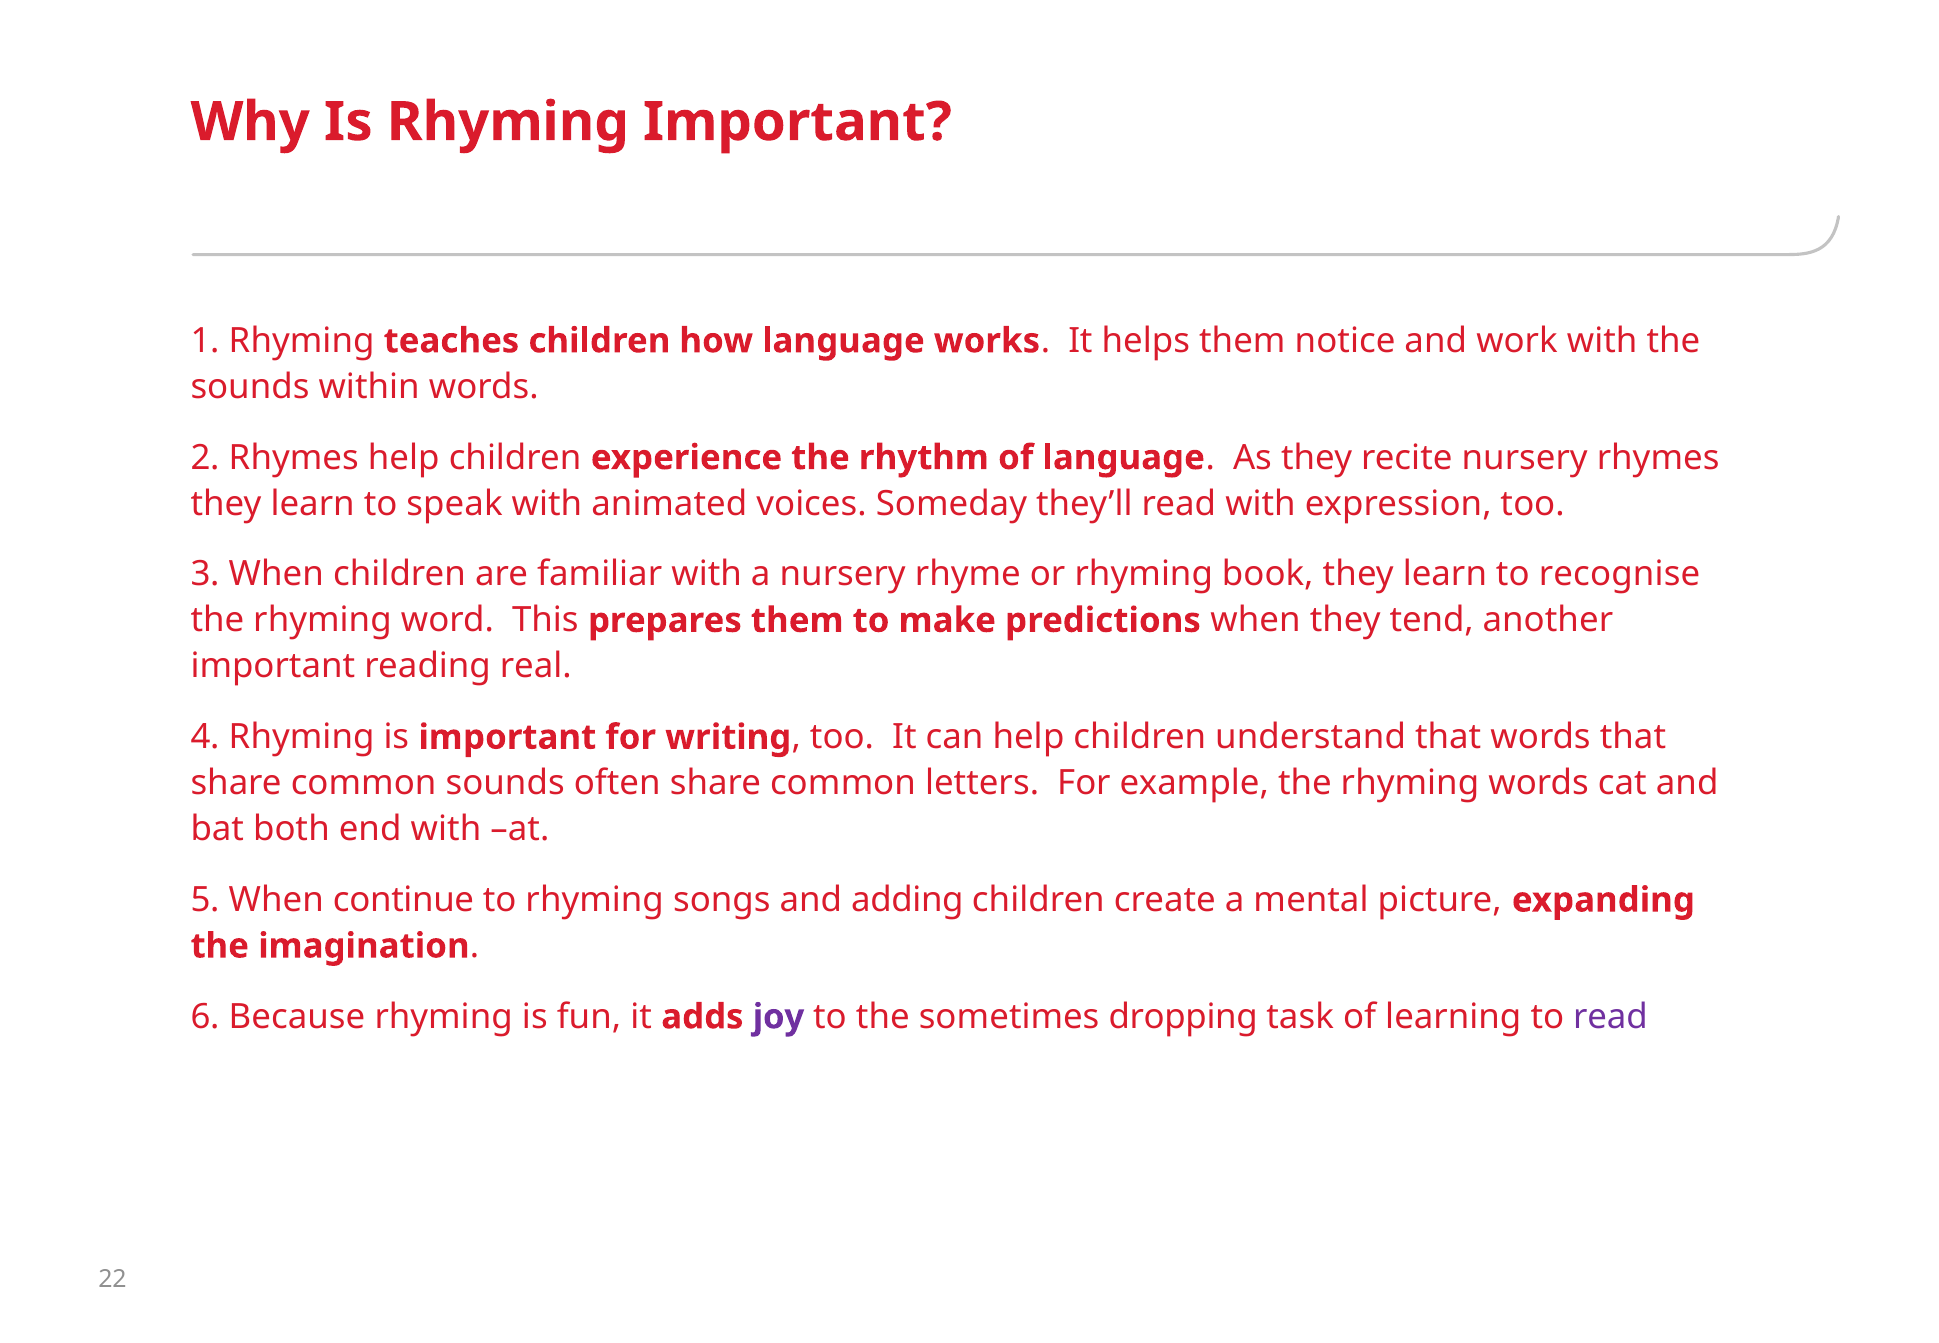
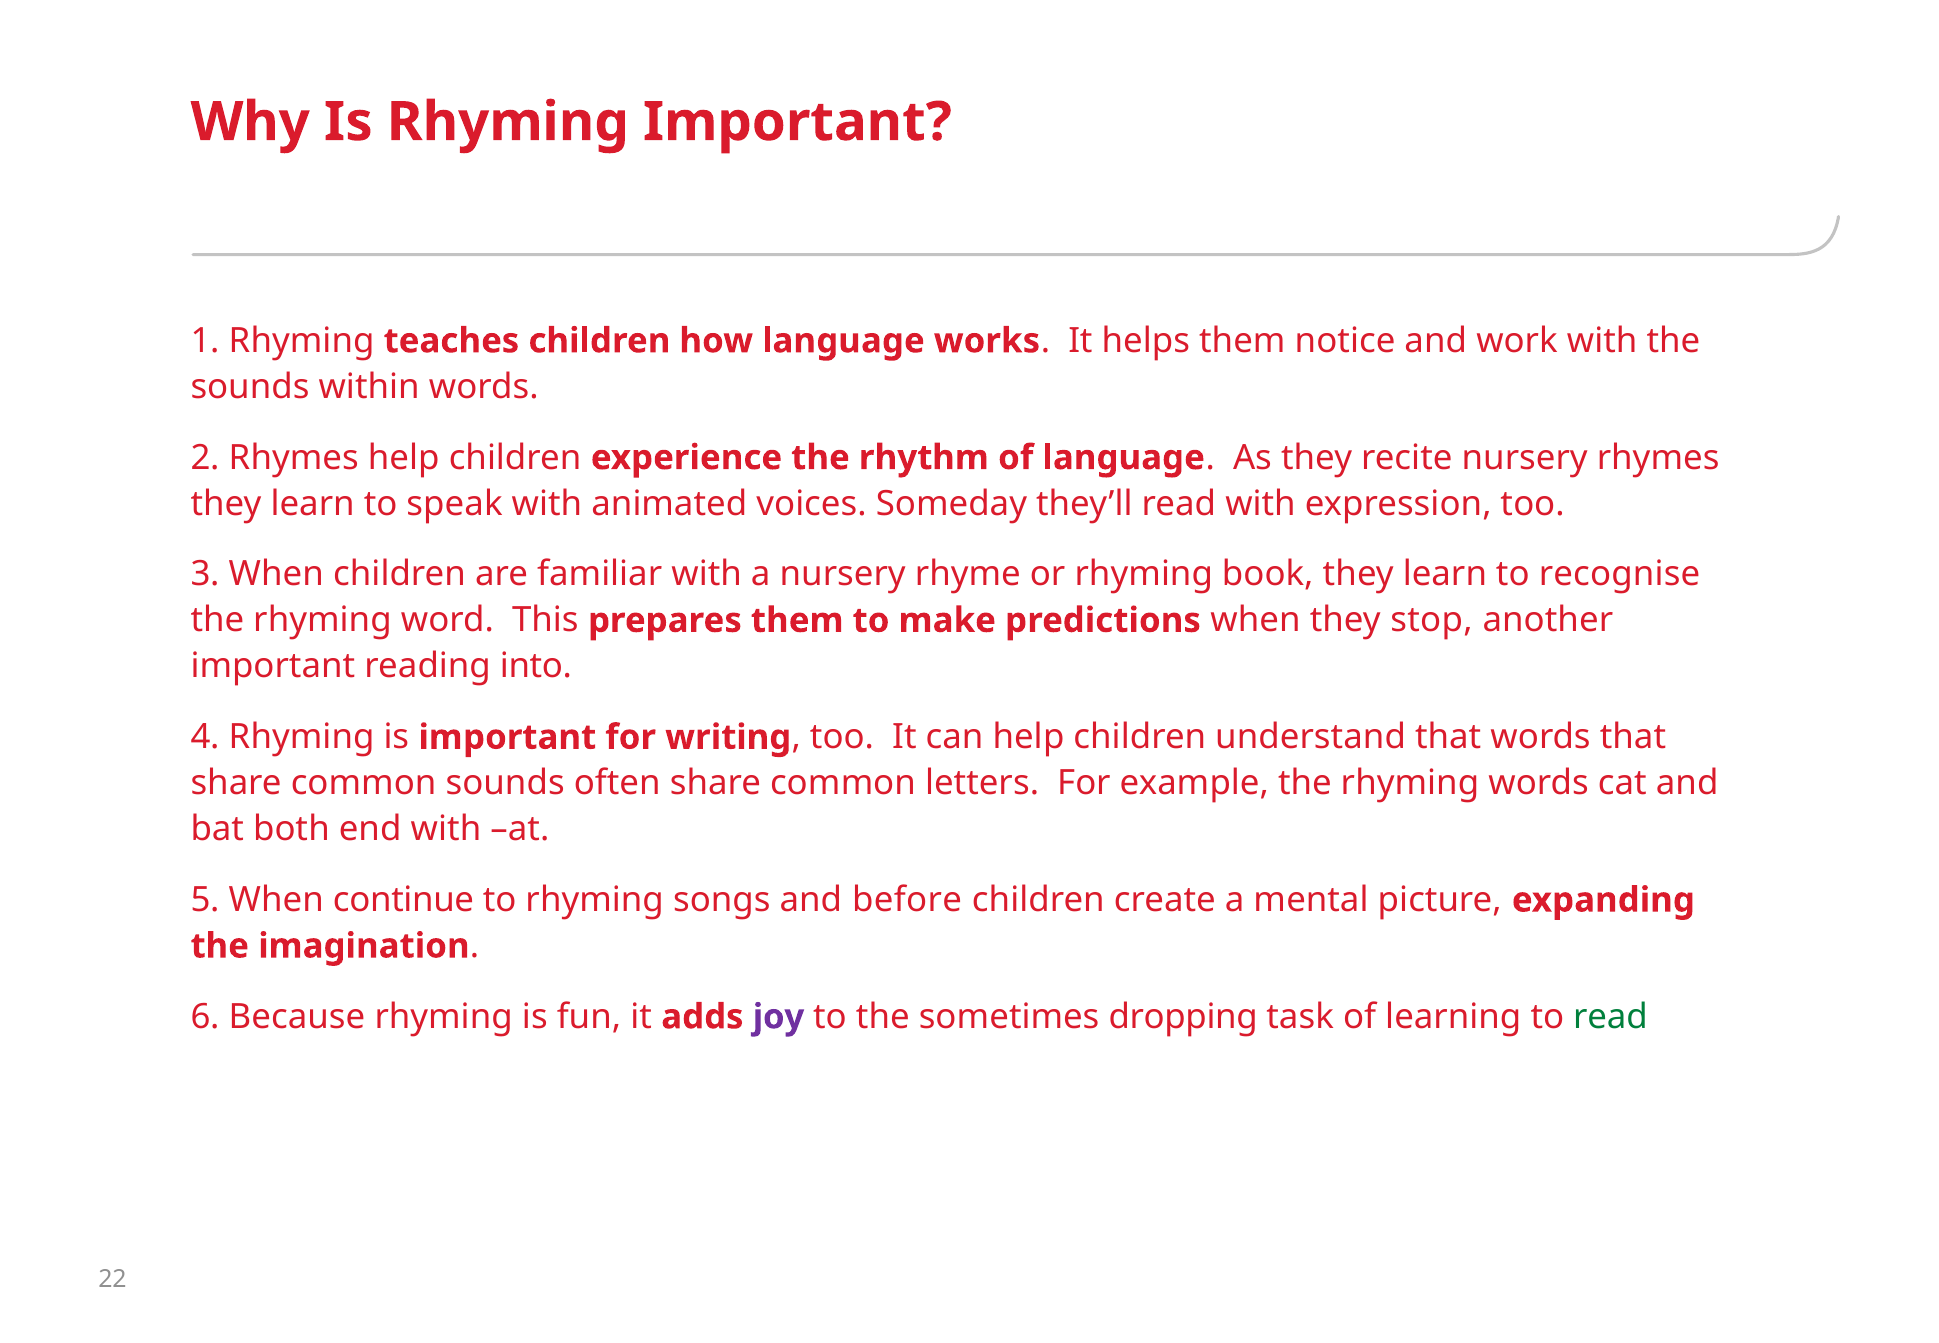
tend: tend -> stop (1432, 620)
real: real -> into (536, 666)
adding: adding -> before (907, 900)
read colour: purple -> green (1611, 1017)
